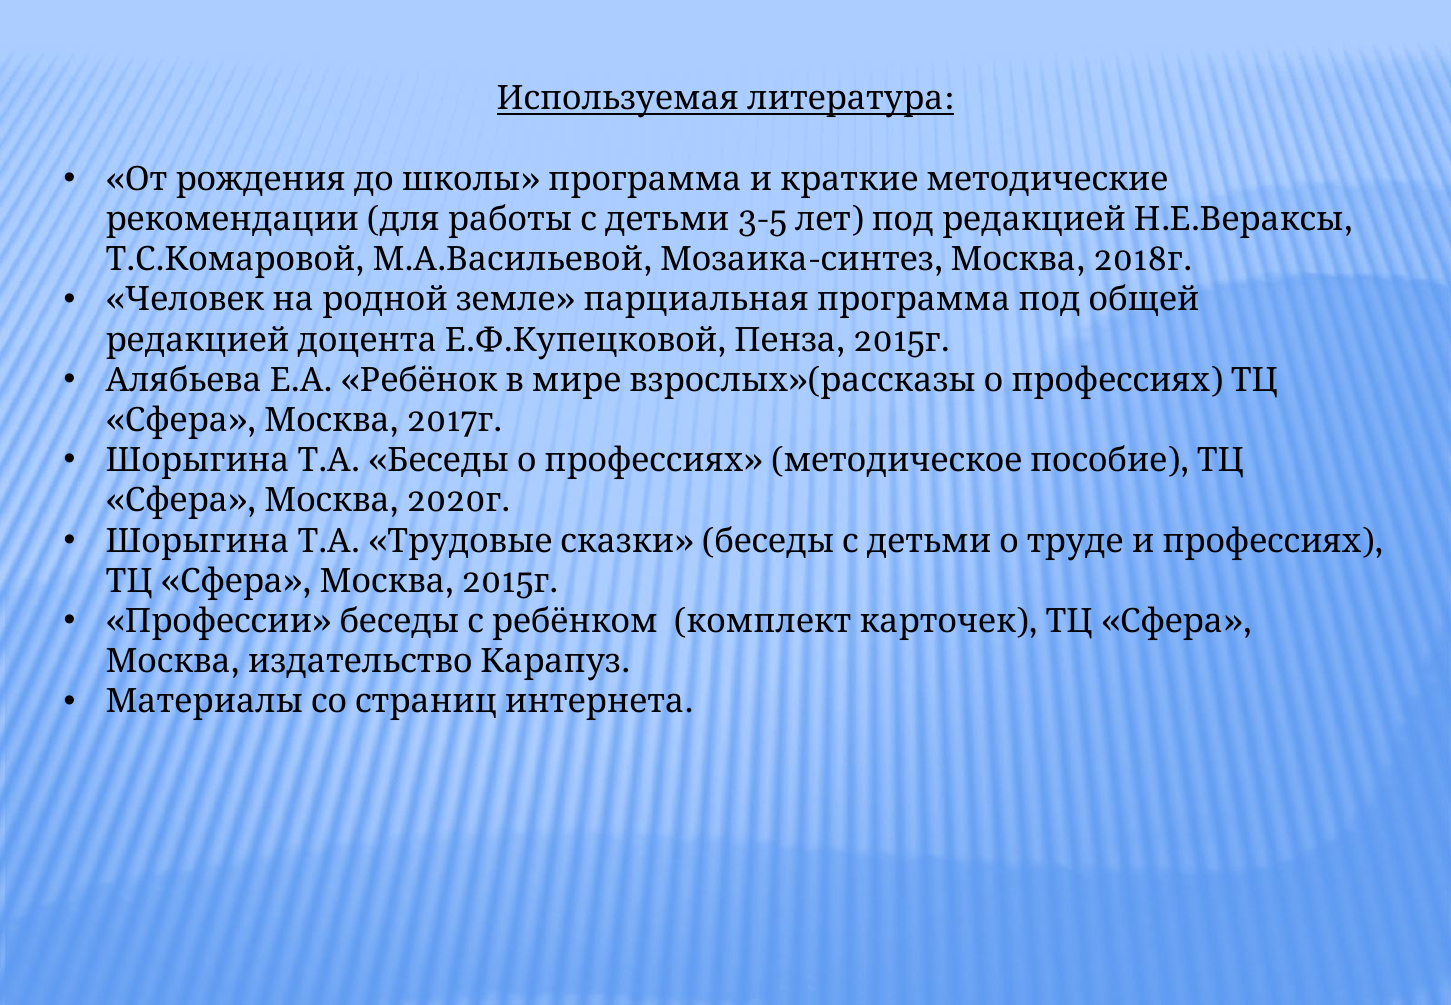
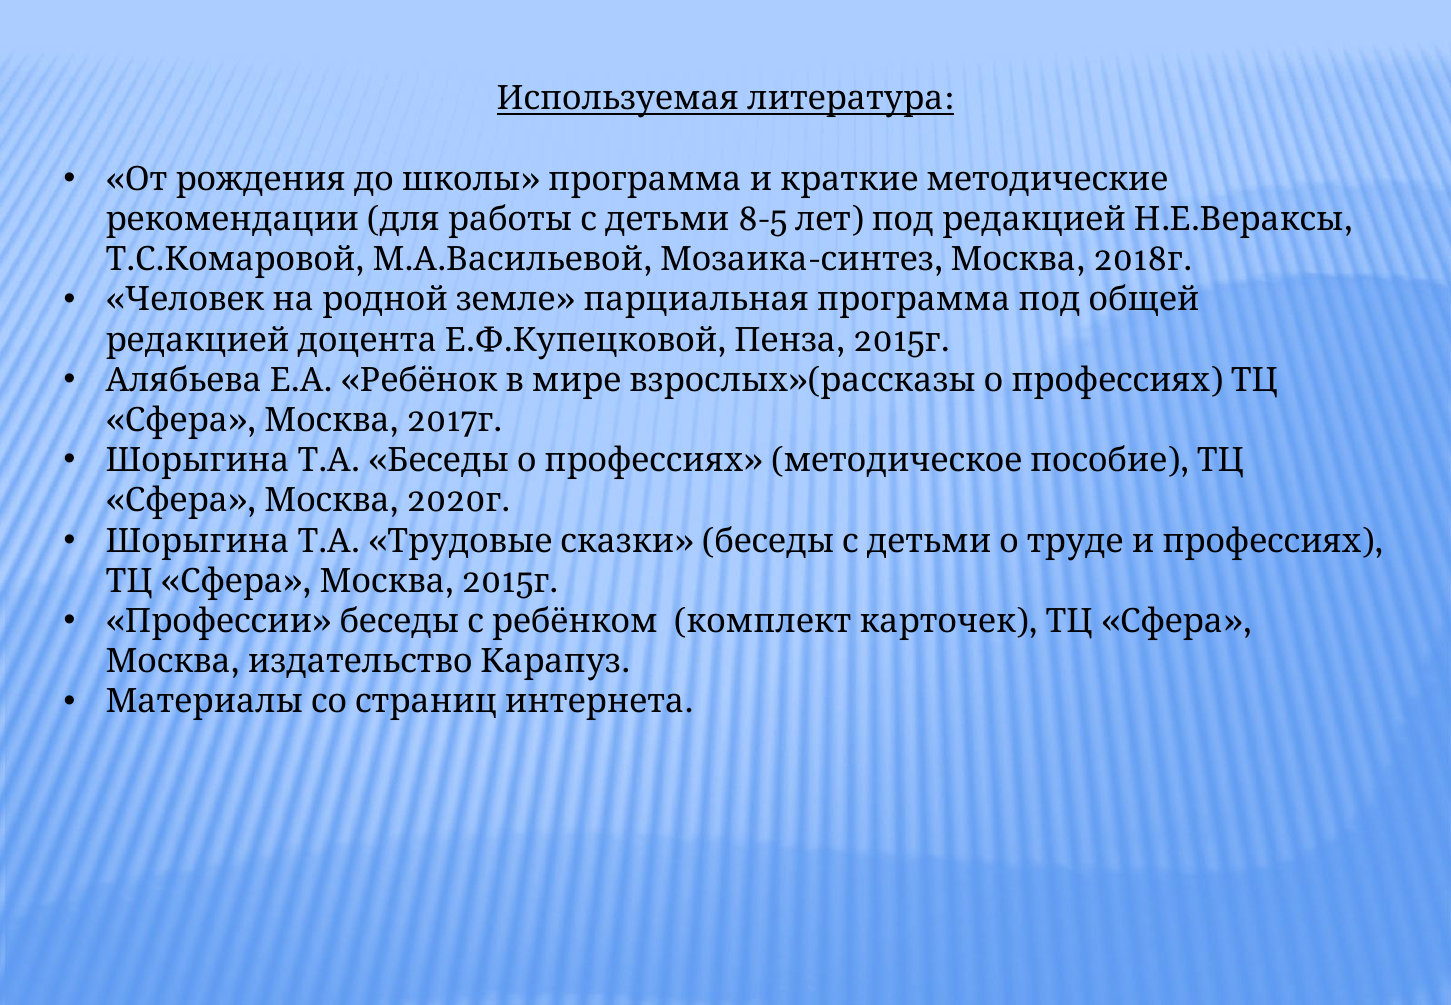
3-5: 3-5 -> 8-5 (763, 219)
